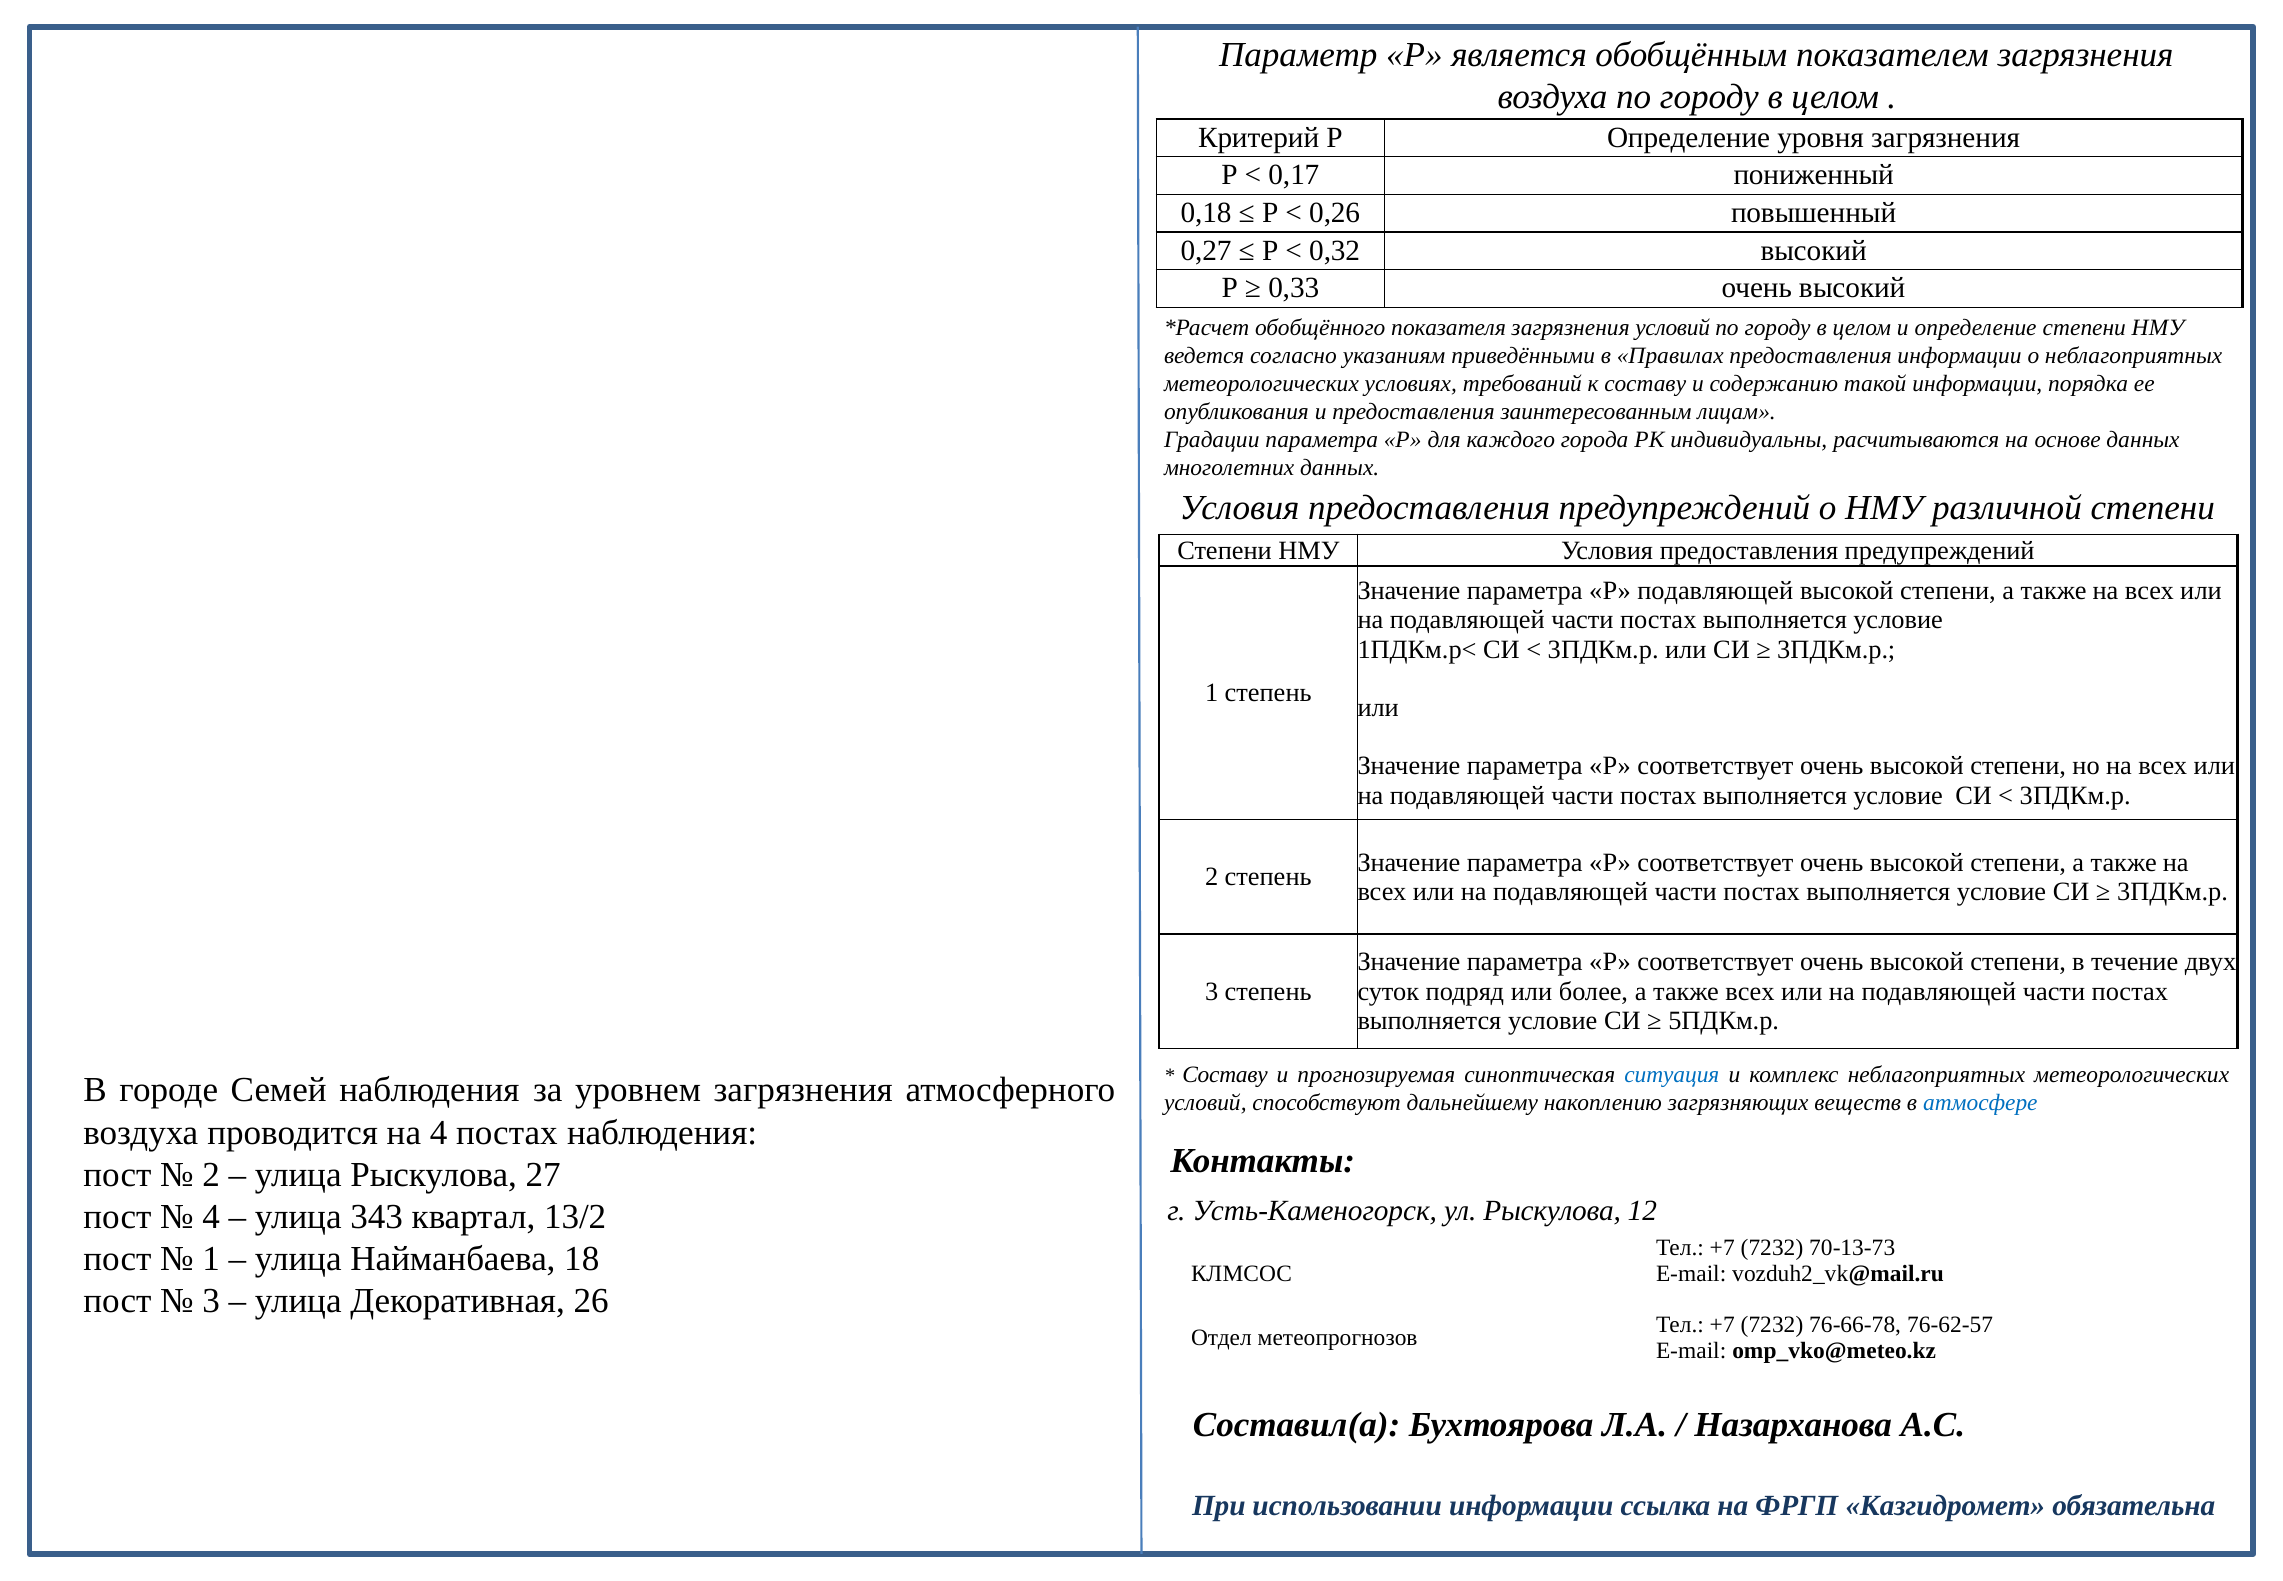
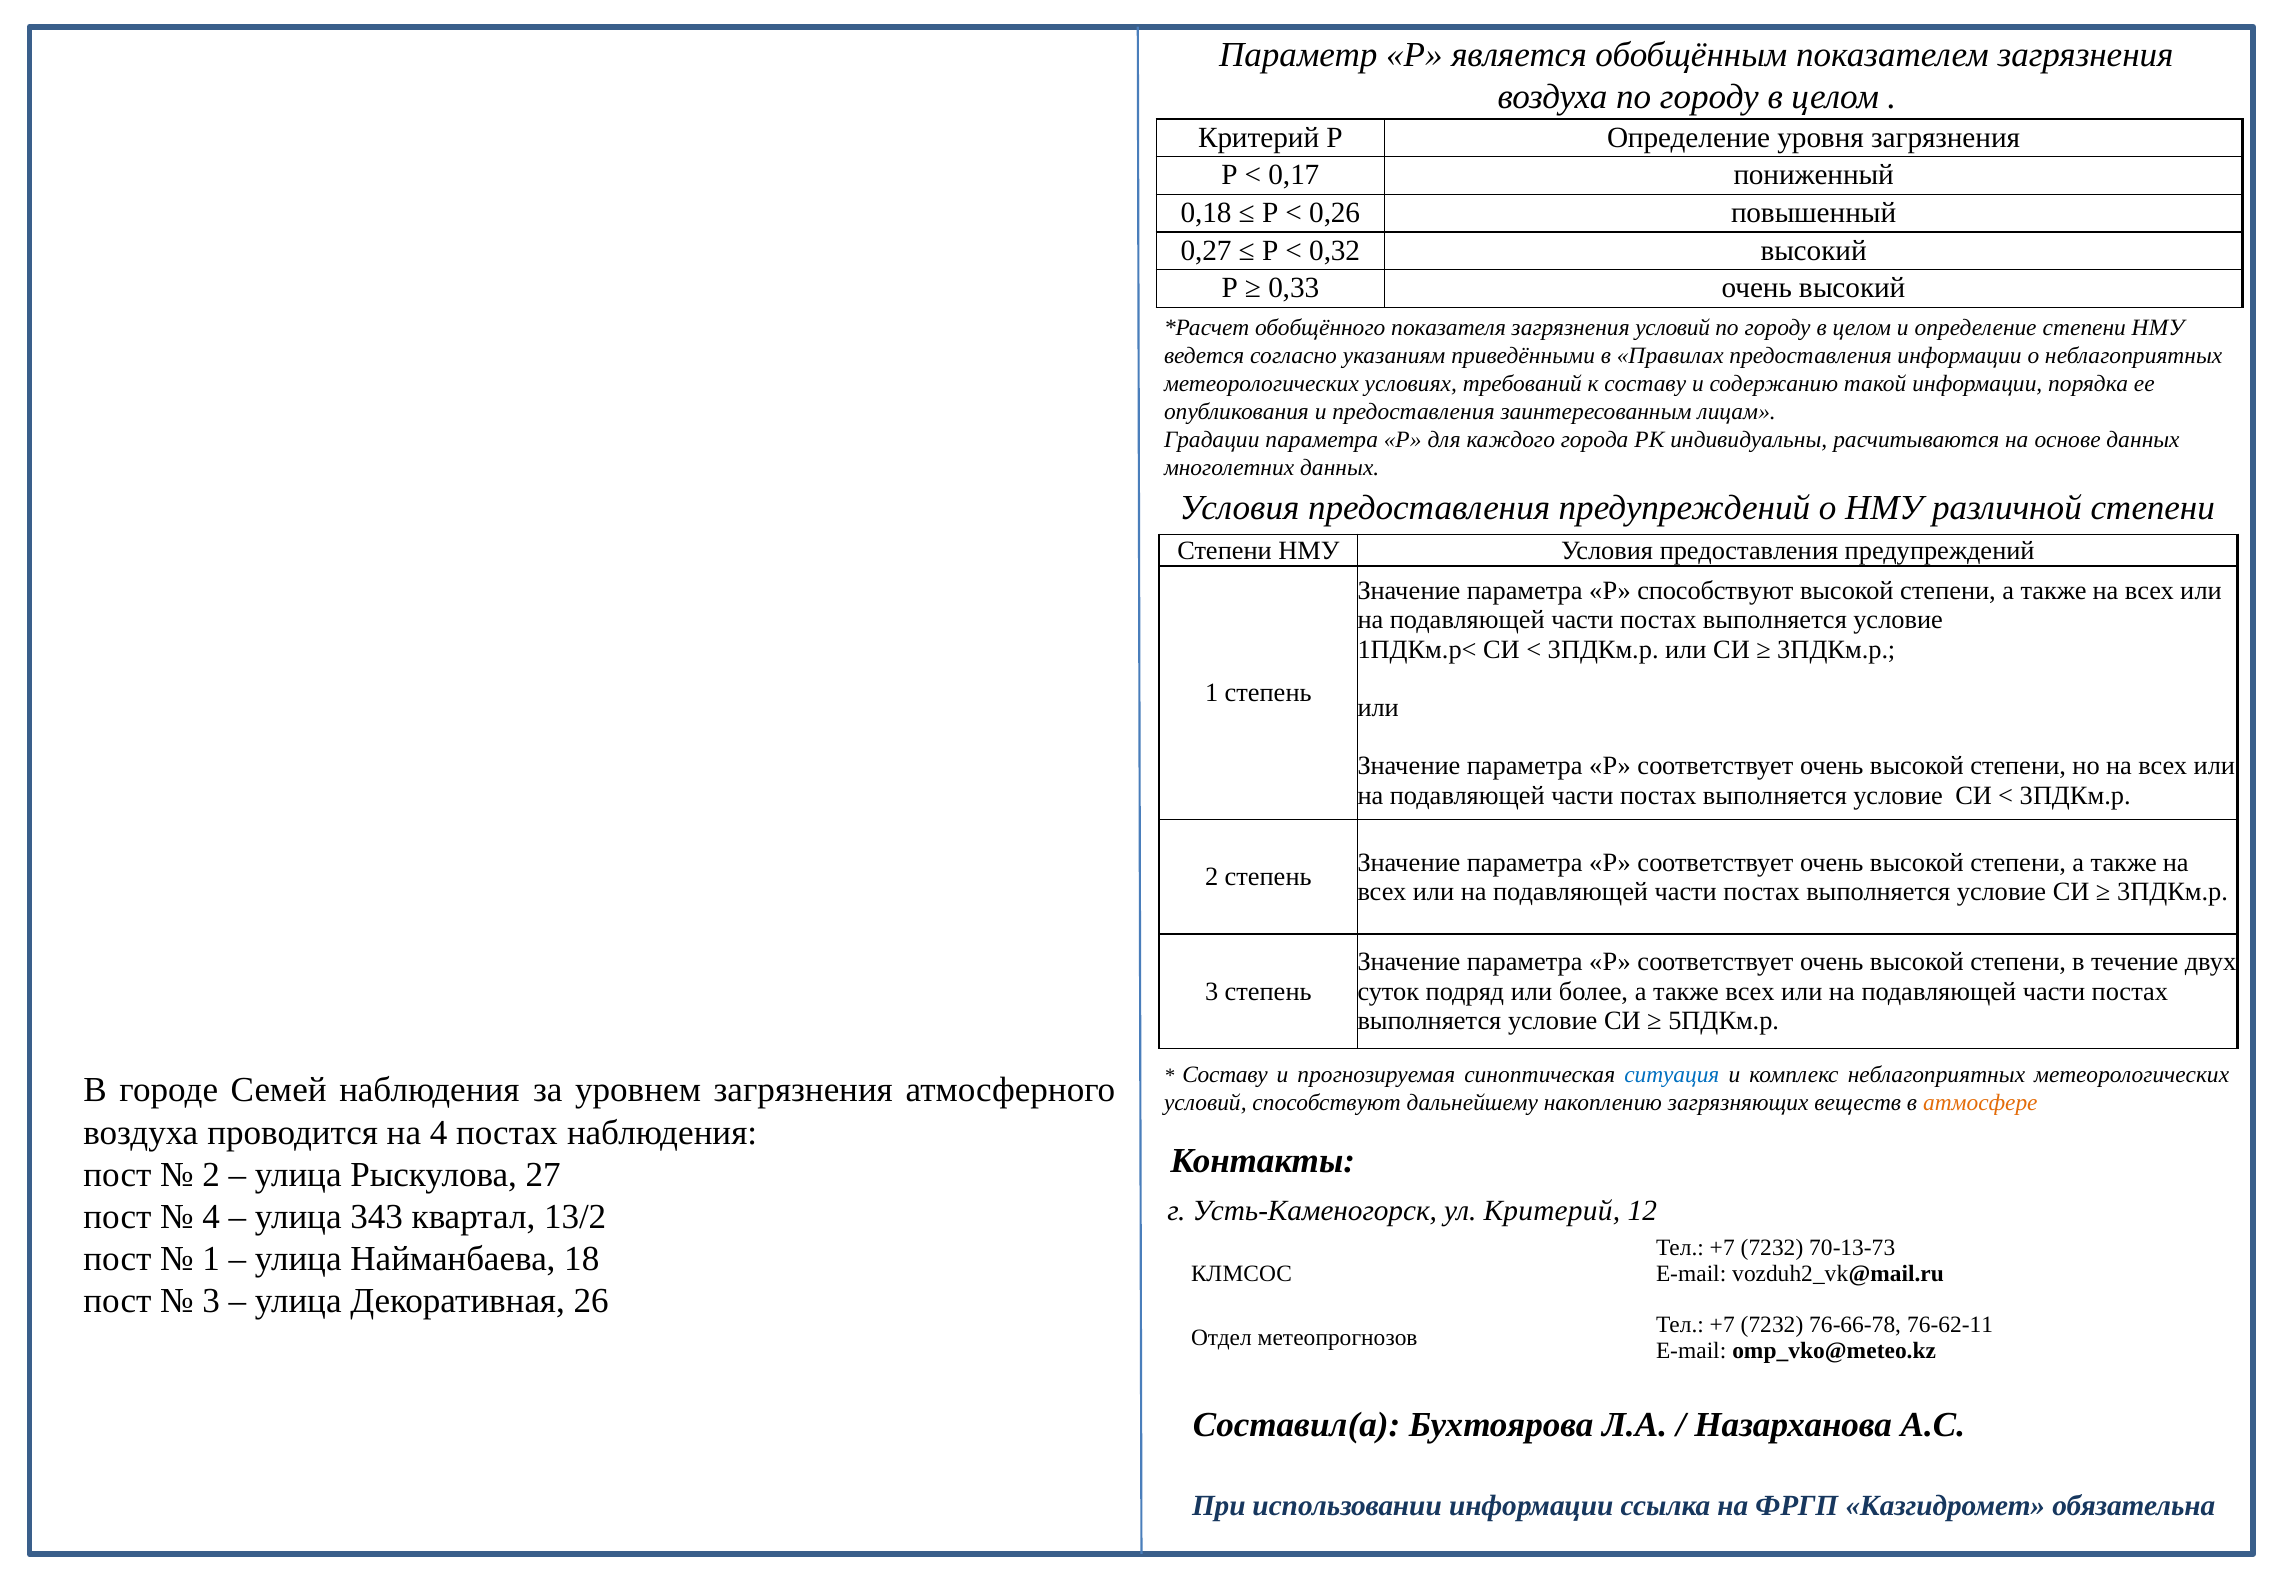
Р подавляющей: подавляющей -> способствуют (1715, 591)
атмосфере colour: blue -> orange (1980, 1102)
ул Рыскулова: Рыскулова -> Критерий (1552, 1211)
76-62-57: 76-62-57 -> 76-62-11 (1950, 1324)
